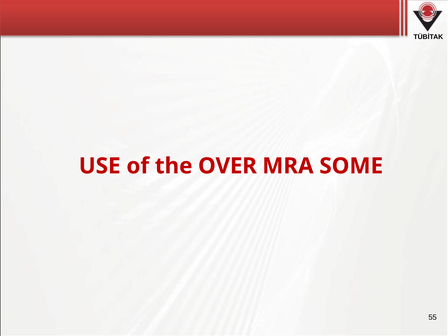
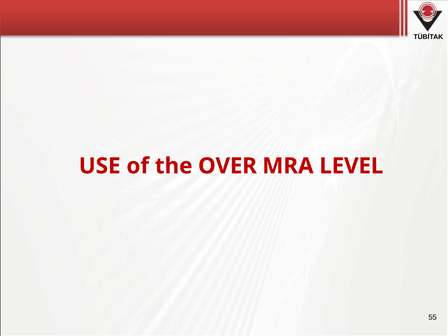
SOME: SOME -> LEVEL (351, 166)
